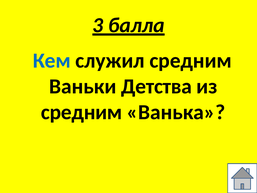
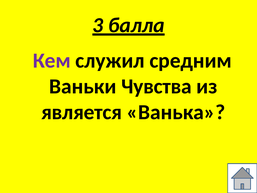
Кем colour: blue -> purple (52, 61)
Детства: Детства -> Чувства (156, 86)
средним: средним -> является (82, 112)
